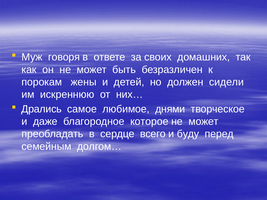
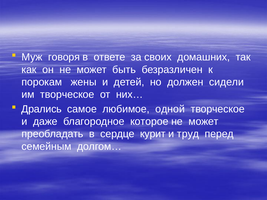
им искреннюю: искреннюю -> творческое (67, 95)
днями: днями -> одной (170, 109)
всего: всего -> курит (153, 134)
буду: буду -> труд (188, 134)
